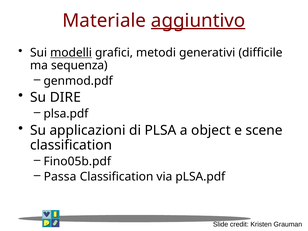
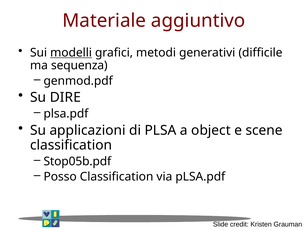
aggiuntivo underline: present -> none (198, 21)
Fino05b.pdf: Fino05b.pdf -> Stop05b.pdf (77, 161)
Passa: Passa -> Posso (60, 177)
